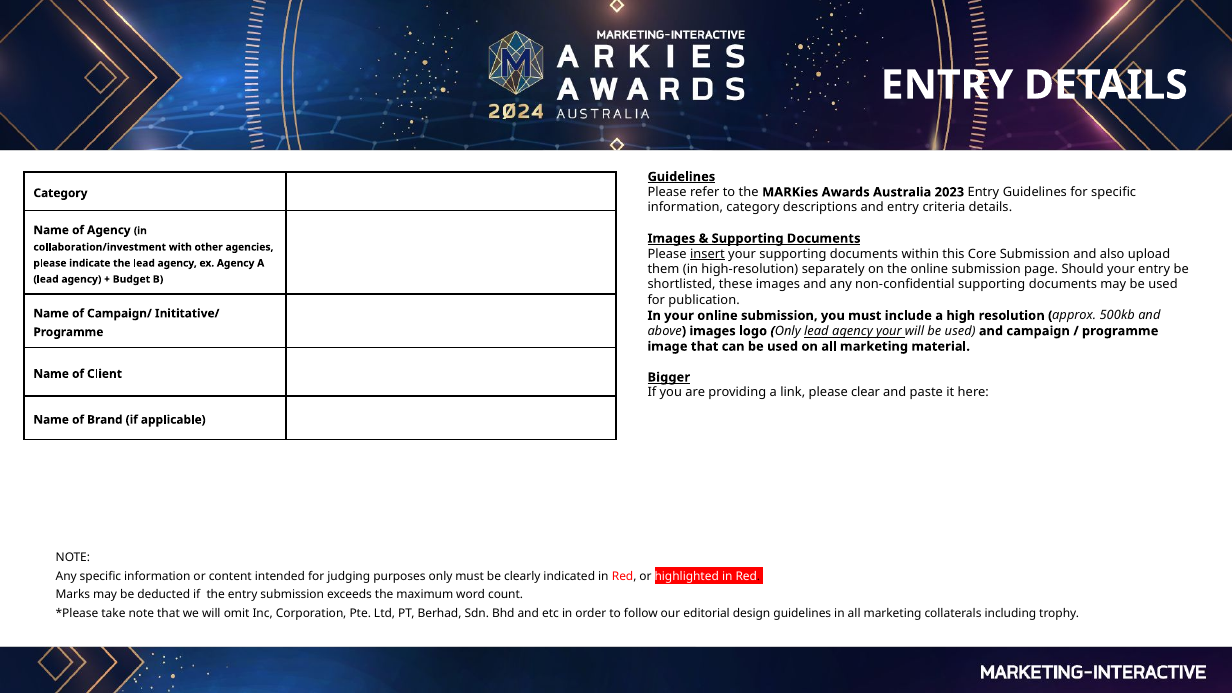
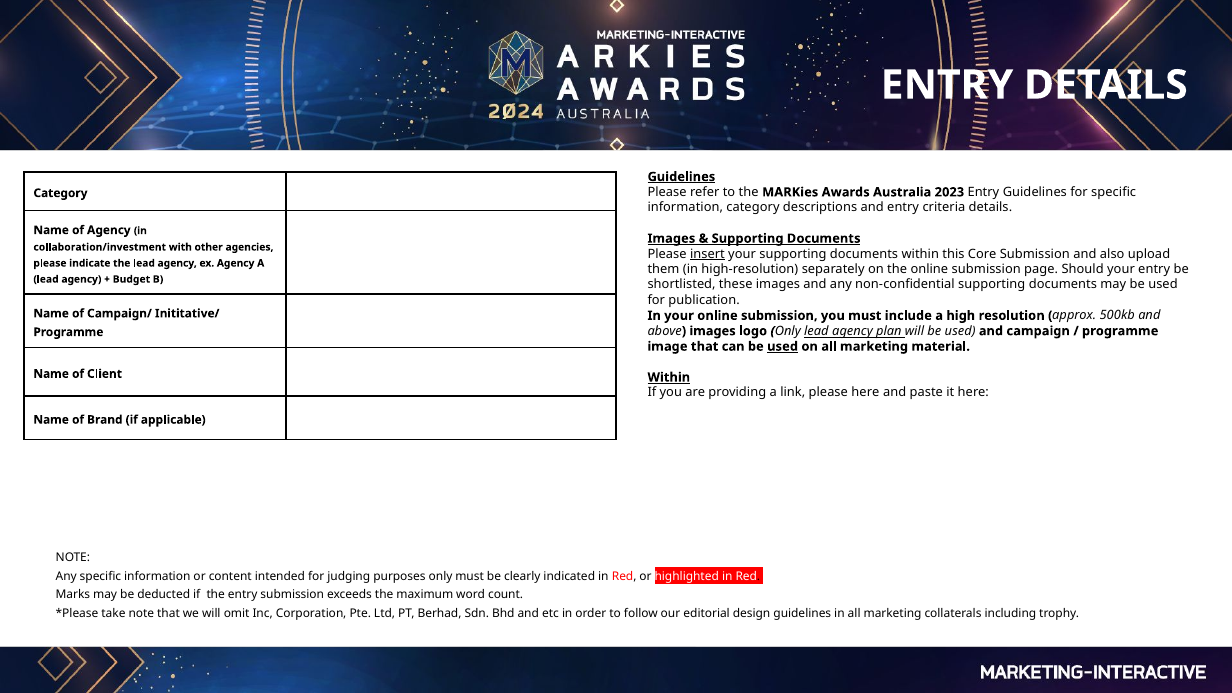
agency your: your -> plan (889, 331)
used underline: none -> present (783, 346)
Bigger: Bigger -> Within (669, 377)
please clear: clear -> here (865, 393)
